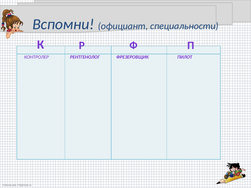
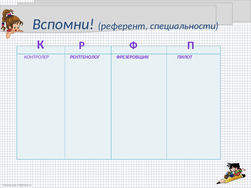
официант: официант -> референт (123, 26)
